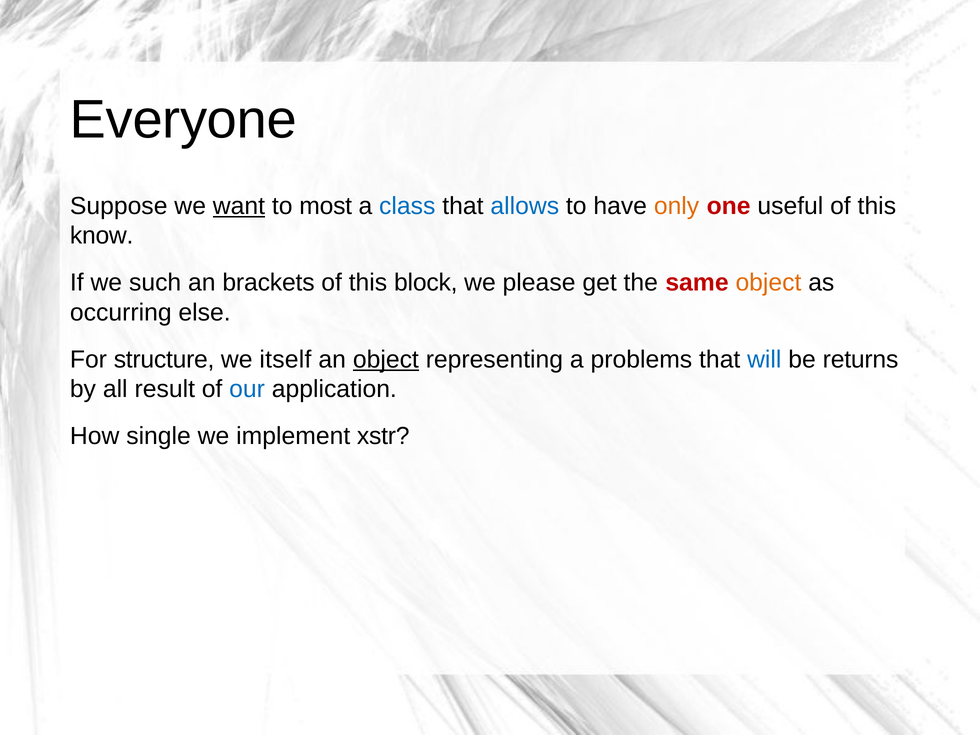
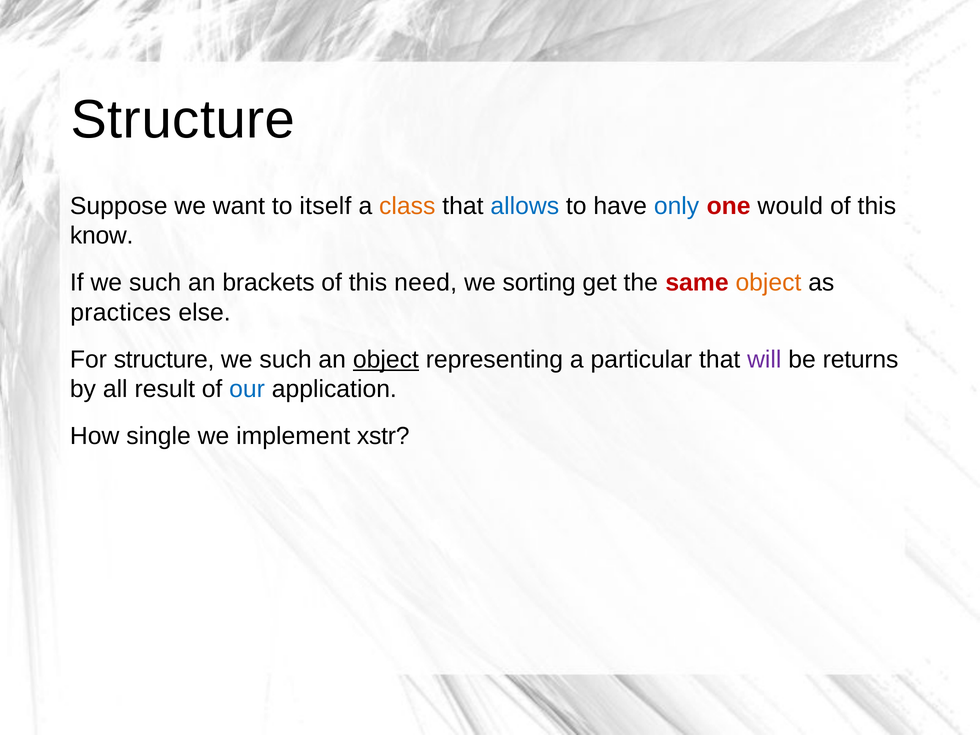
Everyone: Everyone -> Structure (183, 120)
want underline: present -> none (239, 206)
most: most -> itself (325, 206)
class colour: blue -> orange (407, 206)
only colour: orange -> blue (677, 206)
useful: useful -> would (790, 206)
block: block -> need (426, 283)
please: please -> sorting (539, 283)
occurring: occurring -> practices (121, 312)
itself: itself -> such (286, 360)
problems: problems -> particular (641, 360)
will colour: blue -> purple (764, 360)
